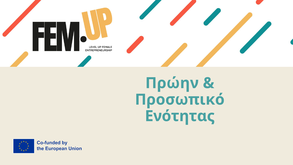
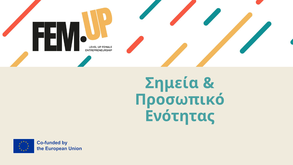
Πρώην: Πρώην -> Σημεία (172, 83)
